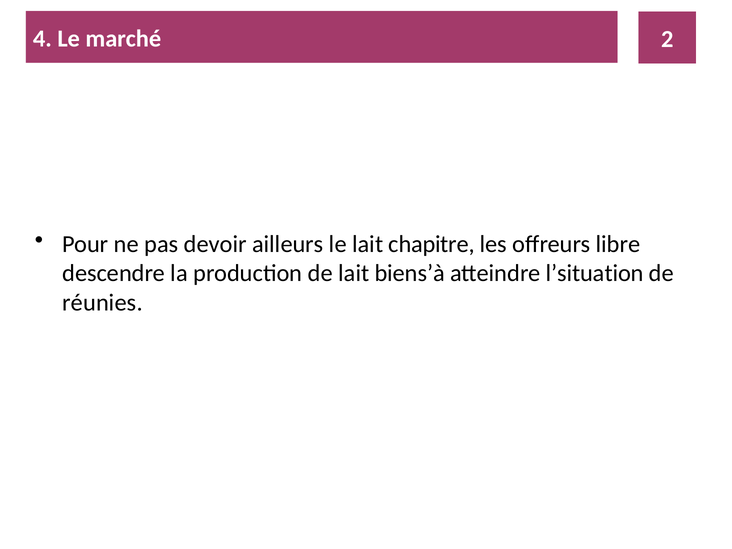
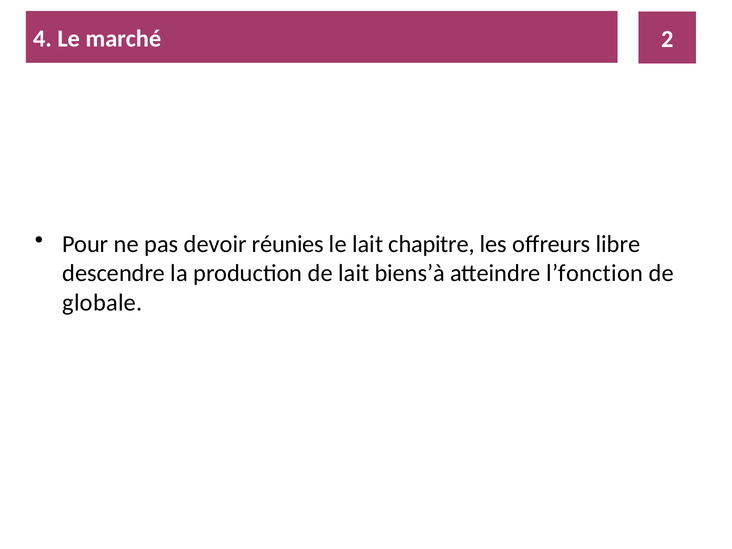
ailleurs: ailleurs -> réunies (288, 244)
l’situation: l’situation -> l’fonction (595, 273)
réunies: réunies -> globale (102, 303)
